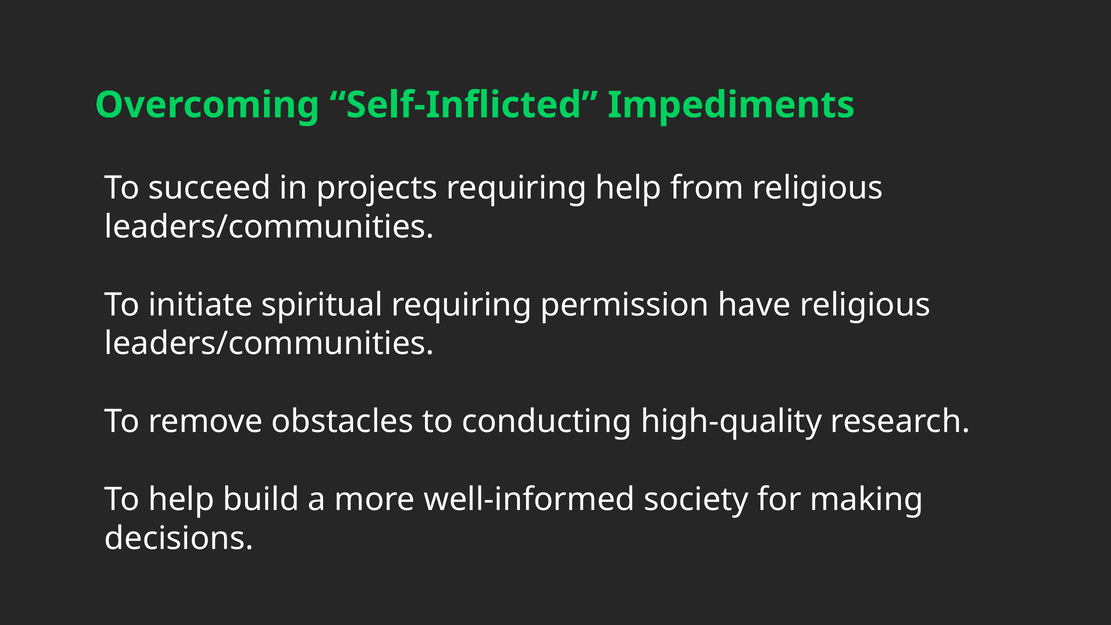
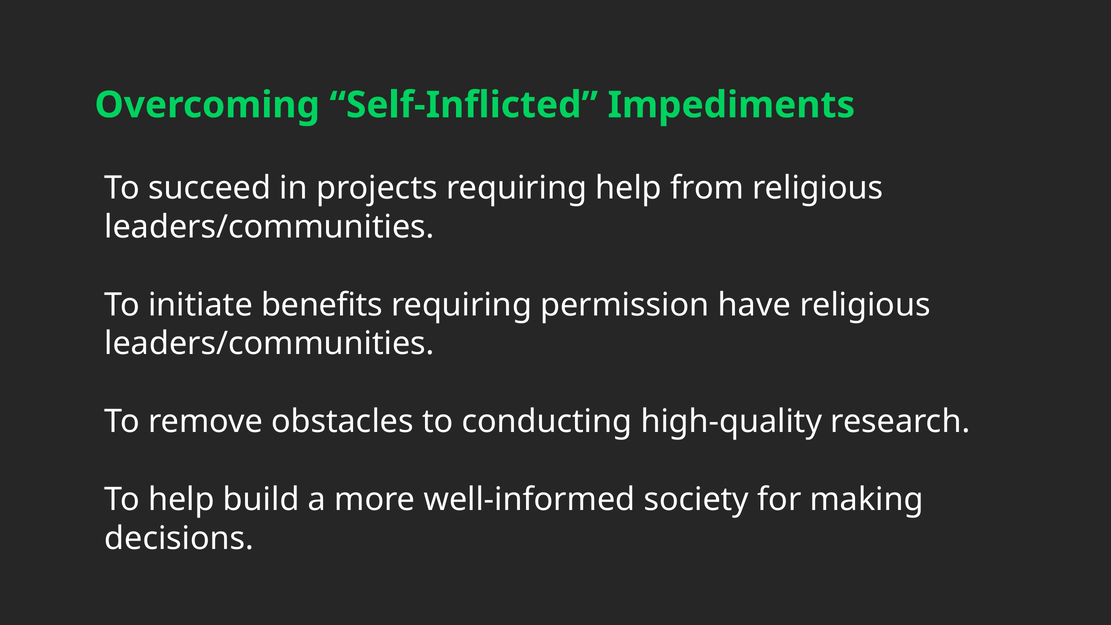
spiritual: spiritual -> benefits (322, 305)
